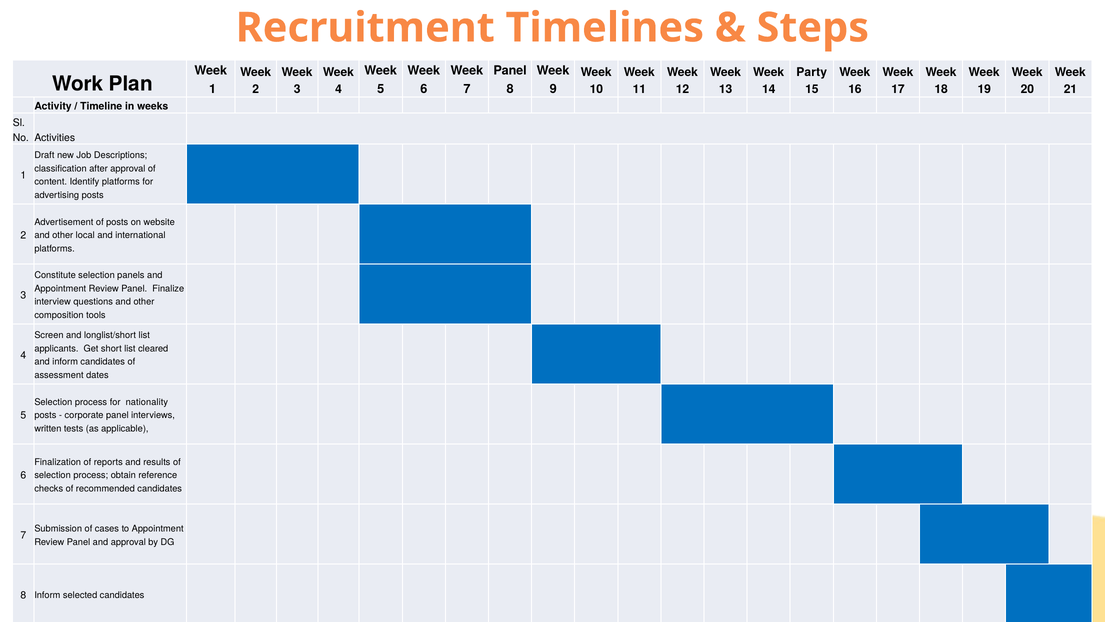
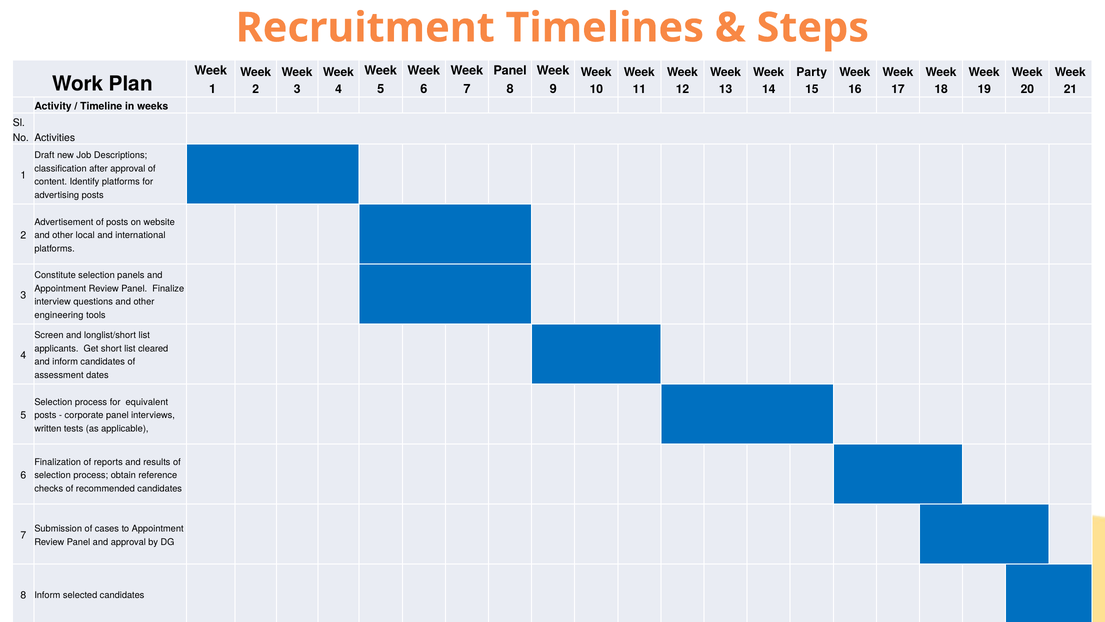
composition: composition -> engineering (59, 315)
nationality: nationality -> equivalent (147, 402)
